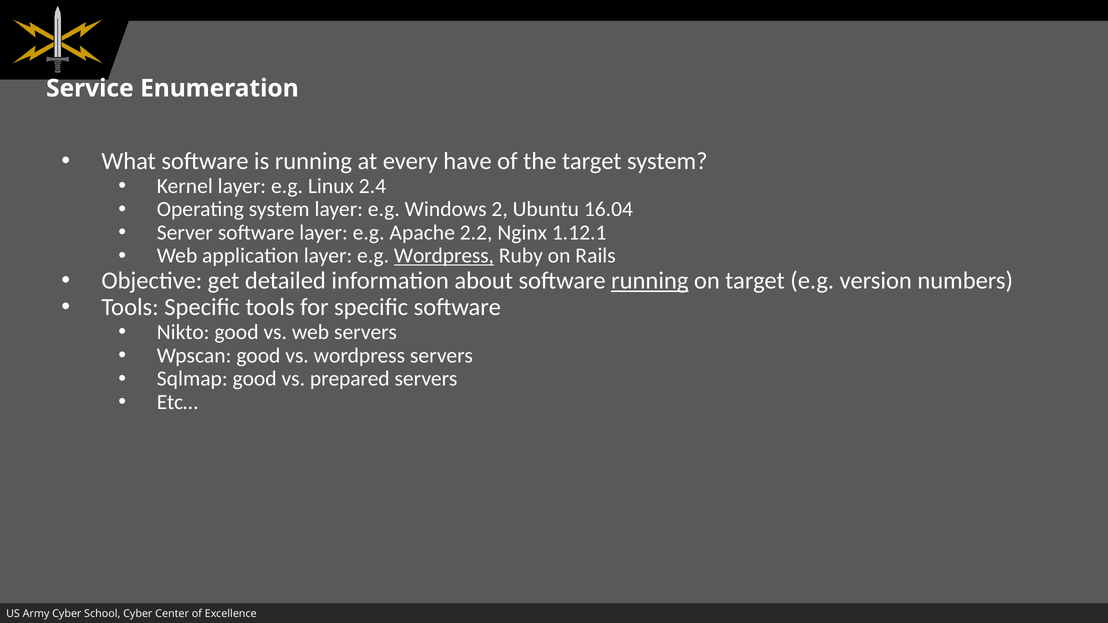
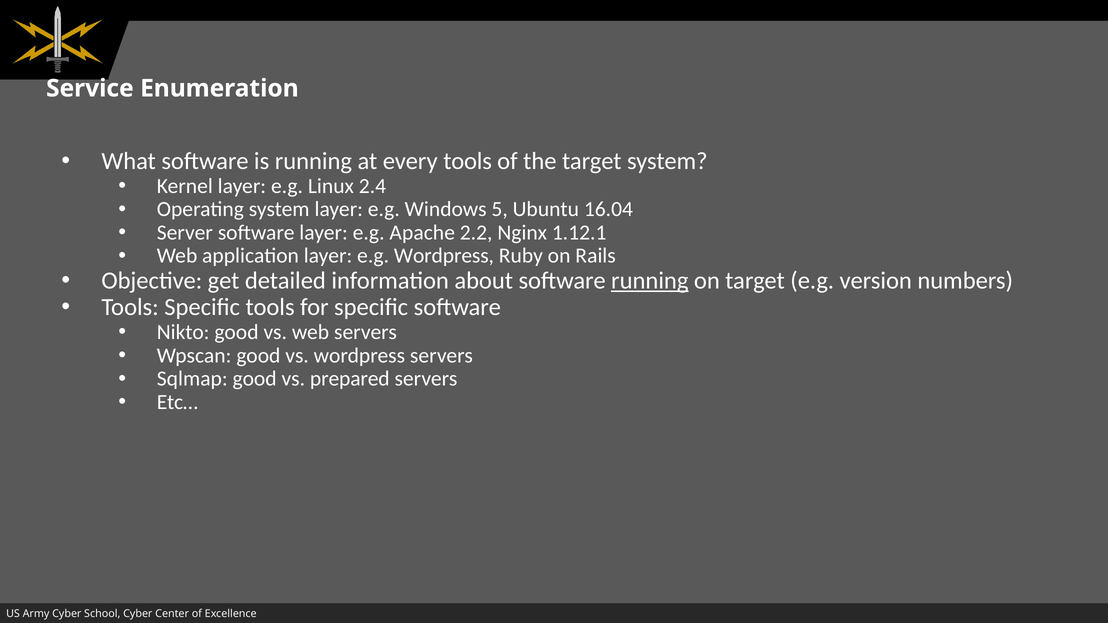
every have: have -> tools (468, 161)
2: 2 -> 5 (500, 209)
Wordpress underline: present -> none (444, 256)
